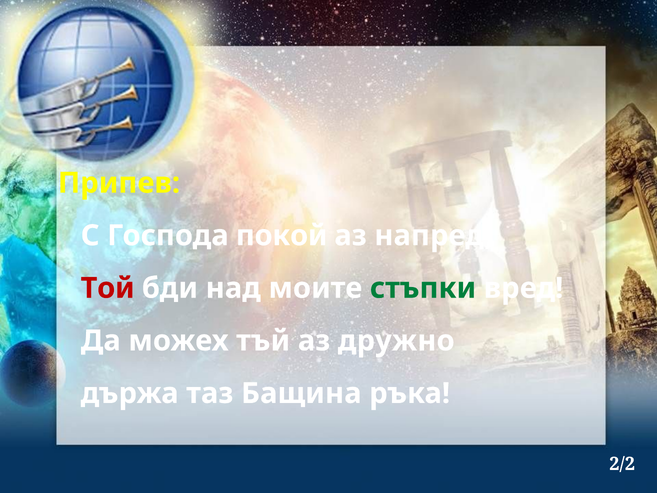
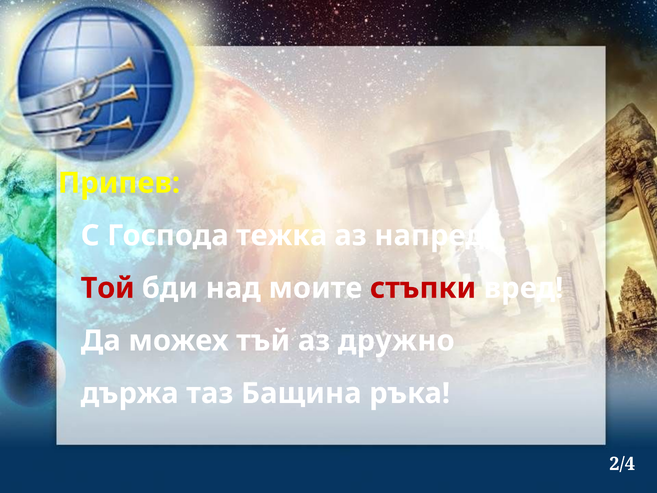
покой: покой -> тежка (282, 235)
стъпки colour: green -> red (423, 288)
2/2: 2/2 -> 2/4 (622, 464)
